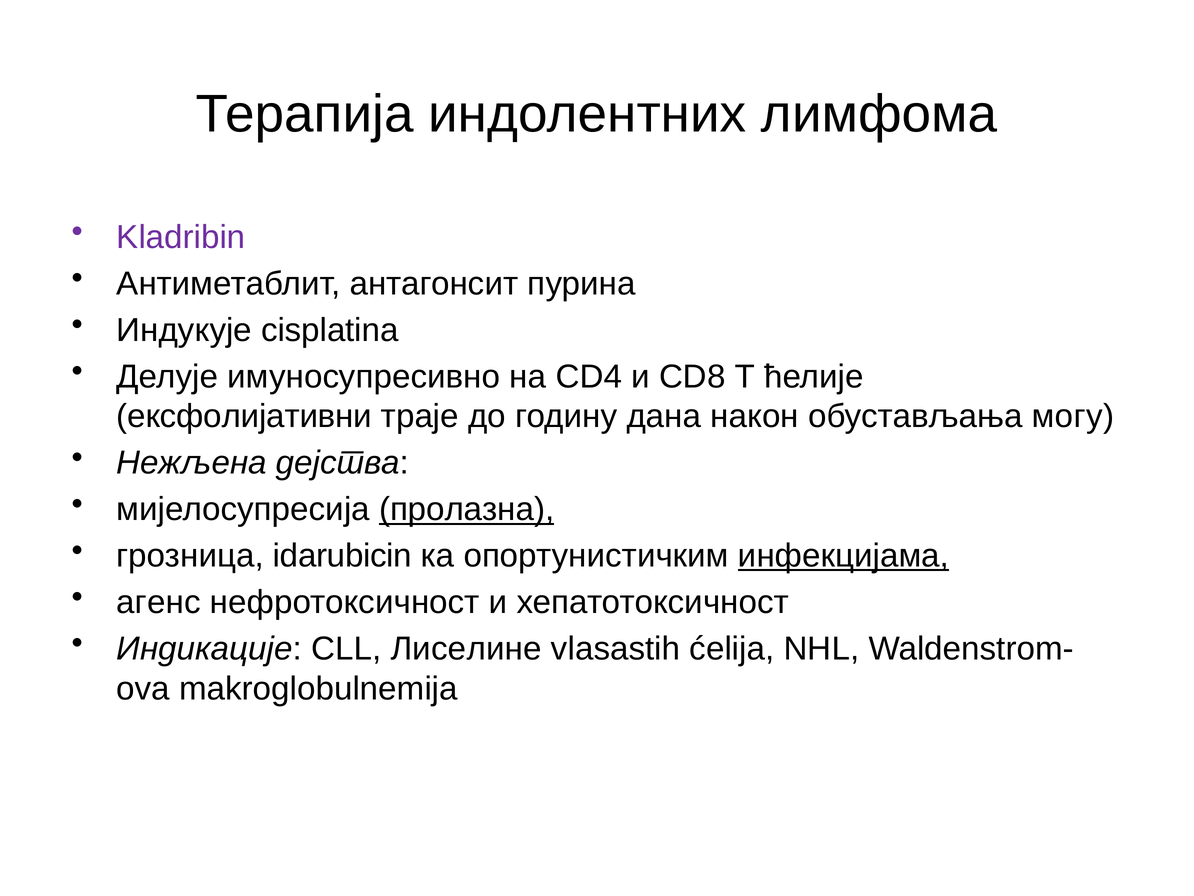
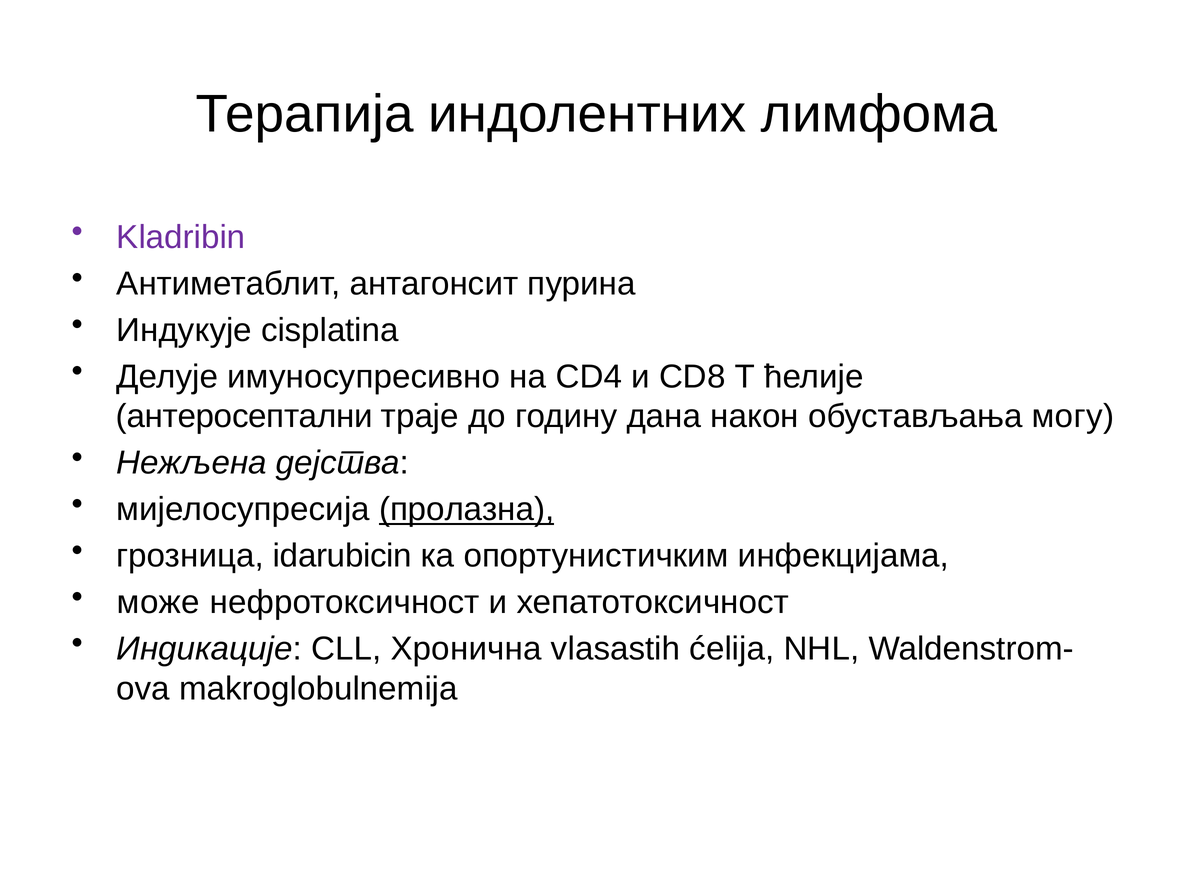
ексфолијативни: ексфолијативни -> антеросептални (244, 416)
инфекцијама underline: present -> none (844, 556)
агенс: агенс -> може (158, 602)
Лиселине: Лиселине -> Хронична (466, 649)
